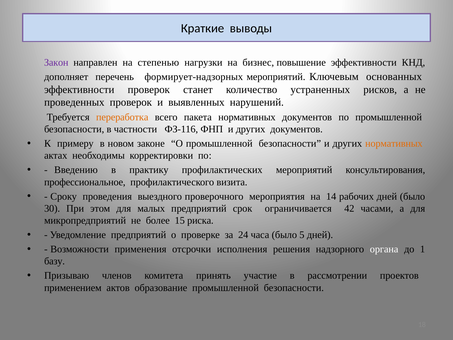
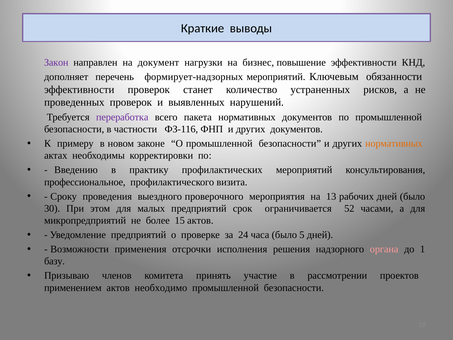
степенью: степенью -> документ (158, 62)
основанных: основанных -> обязанности (394, 77)
переработка colour: orange -> purple (122, 117)
14: 14 -> 13 (331, 196)
42: 42 -> 52 (349, 208)
15 риска: риска -> актов (200, 220)
органа colour: white -> pink (384, 249)
образование: образование -> необходимо (161, 288)
